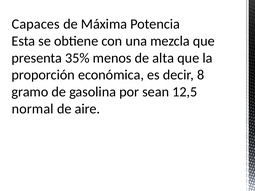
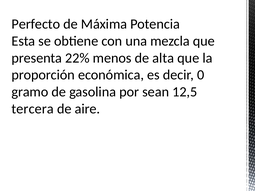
Capaces: Capaces -> Perfecto (36, 24)
35%: 35% -> 22% (77, 58)
8: 8 -> 0 (201, 75)
normal: normal -> tercera (33, 109)
